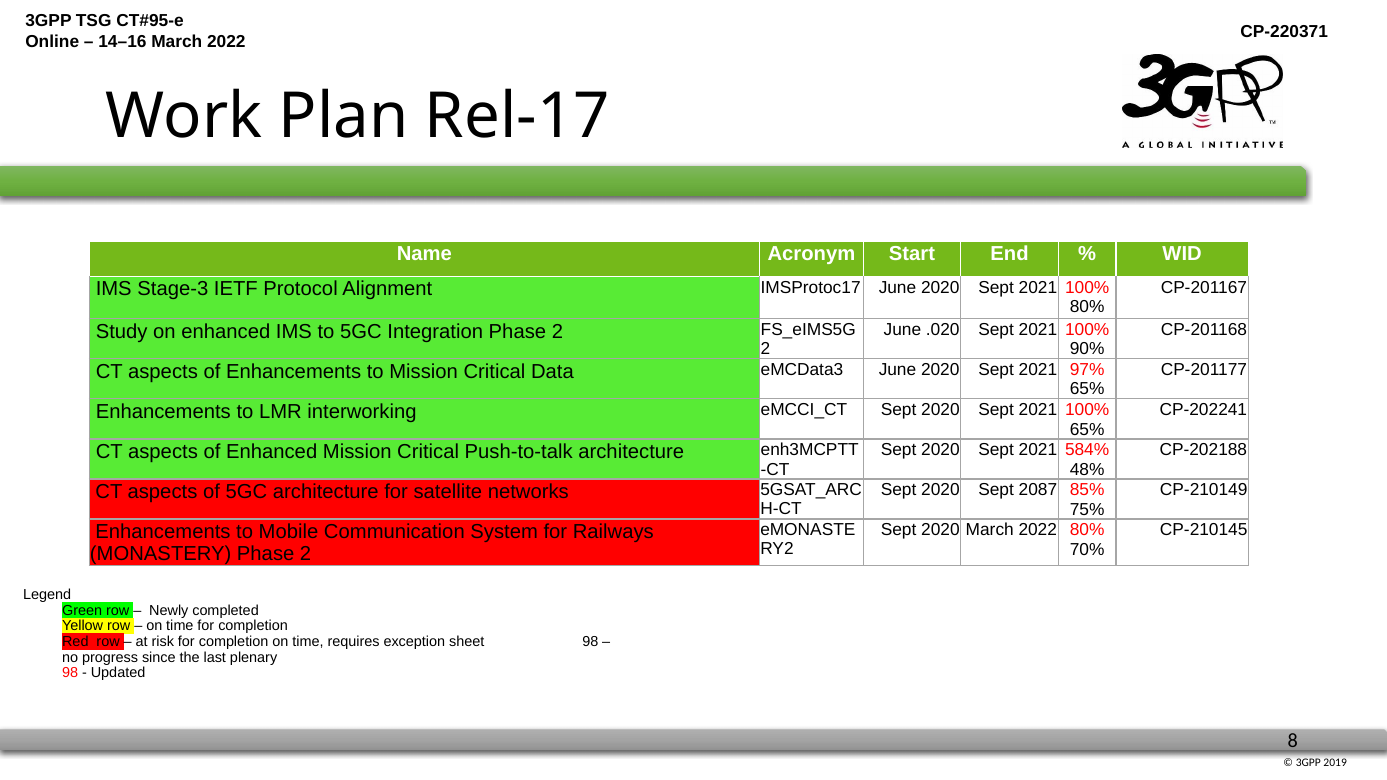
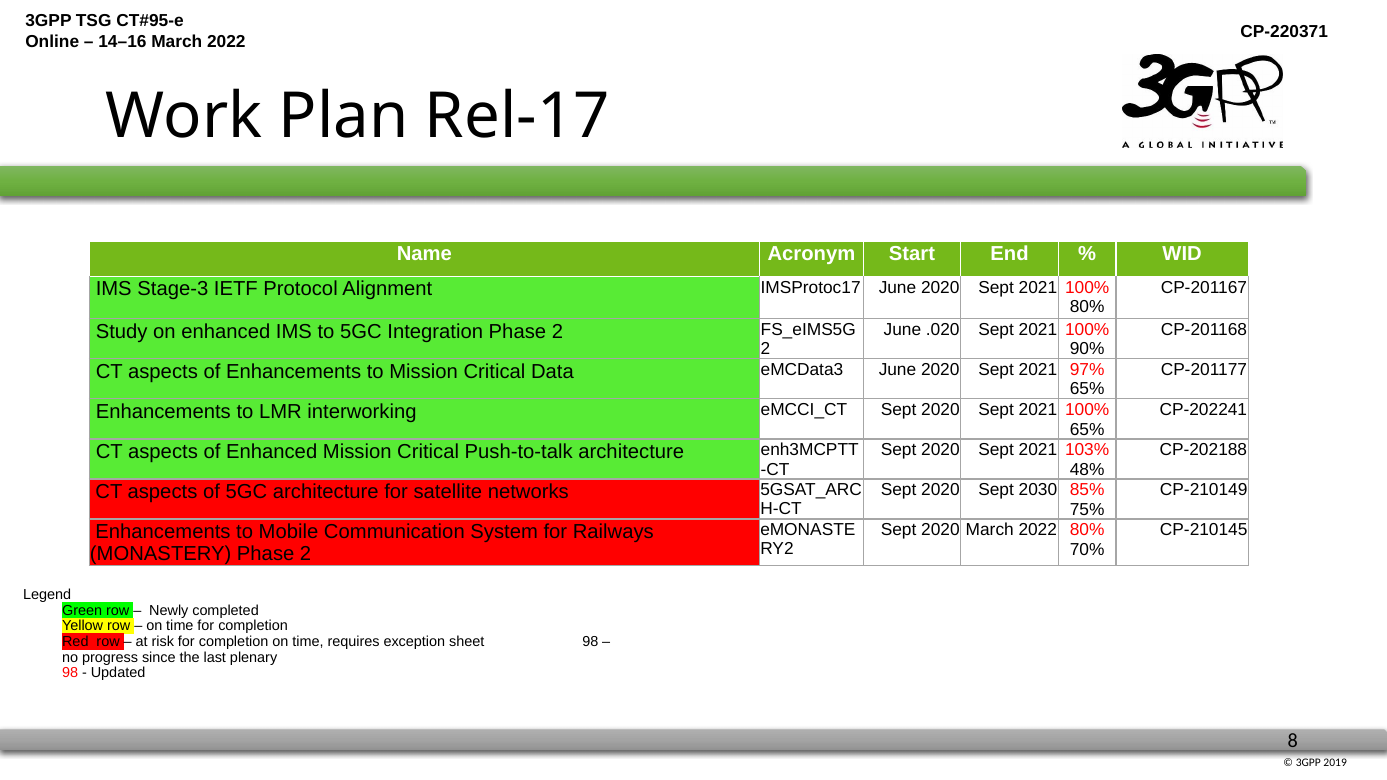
584%: 584% -> 103% (1087, 450)
2087: 2087 -> 2030 (1038, 490)
